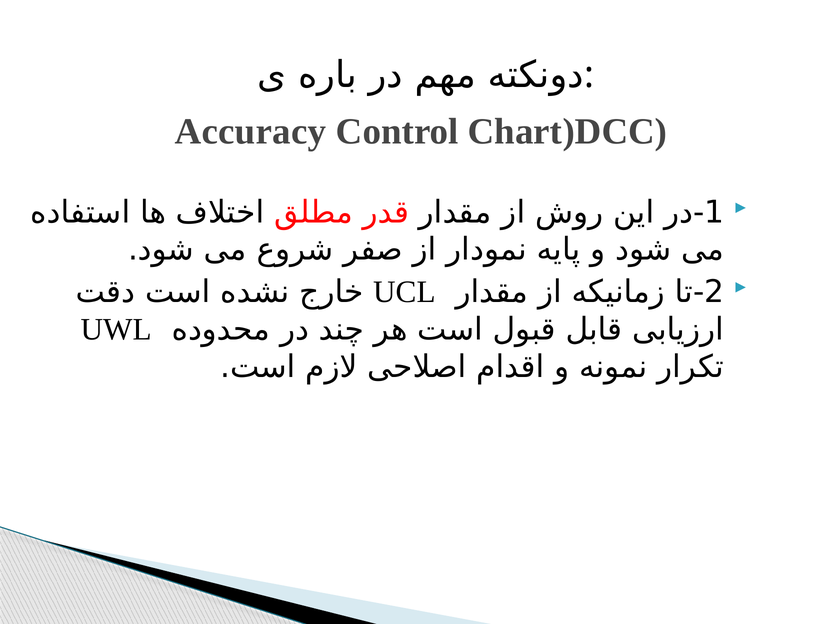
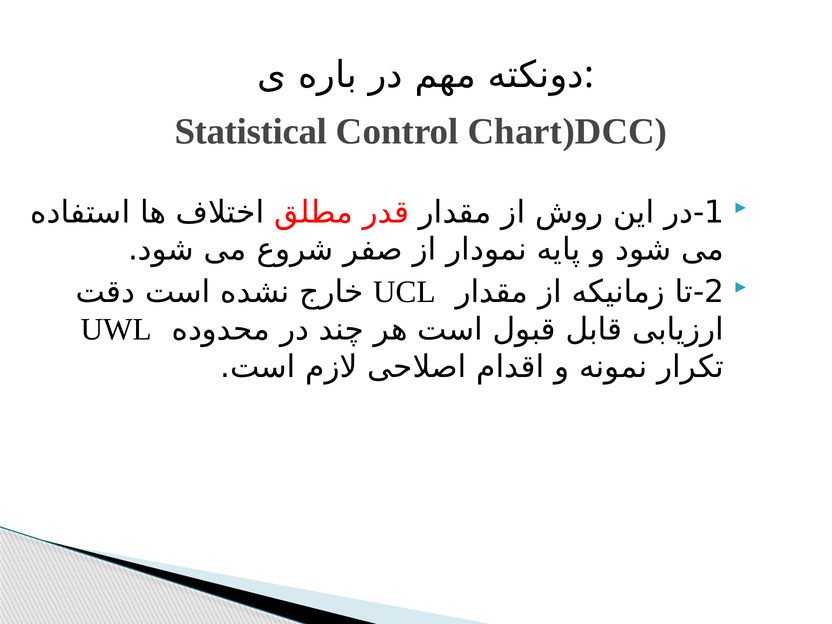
Accuracy: Accuracy -> Statistical (251, 132)
